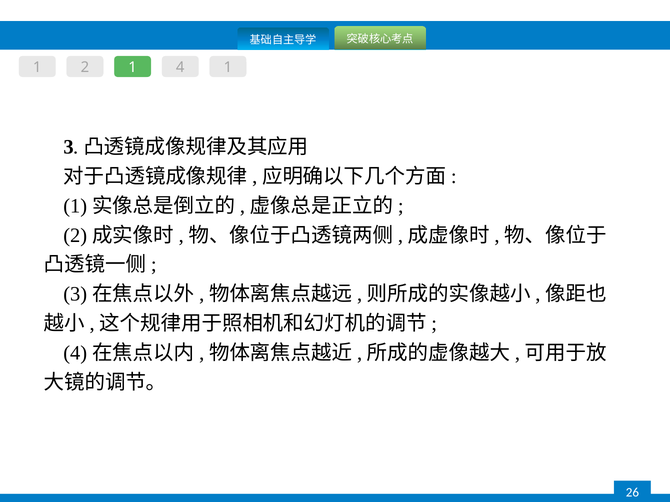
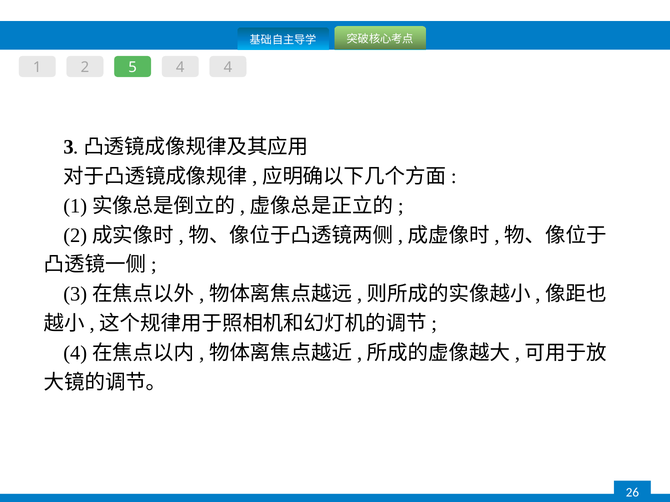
2 1: 1 -> 5 (133, 68)
4 1: 1 -> 4 (228, 68)
